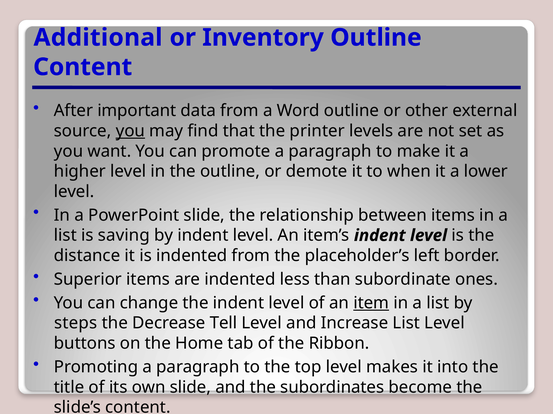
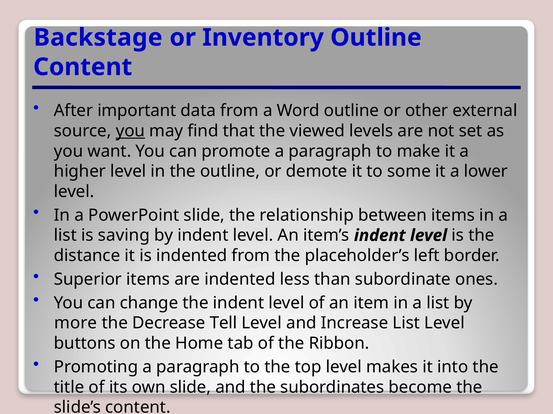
Additional: Additional -> Backstage (98, 38)
printer: printer -> viewed (317, 131)
when: when -> some (409, 172)
item underline: present -> none (371, 303)
steps: steps -> more (76, 324)
